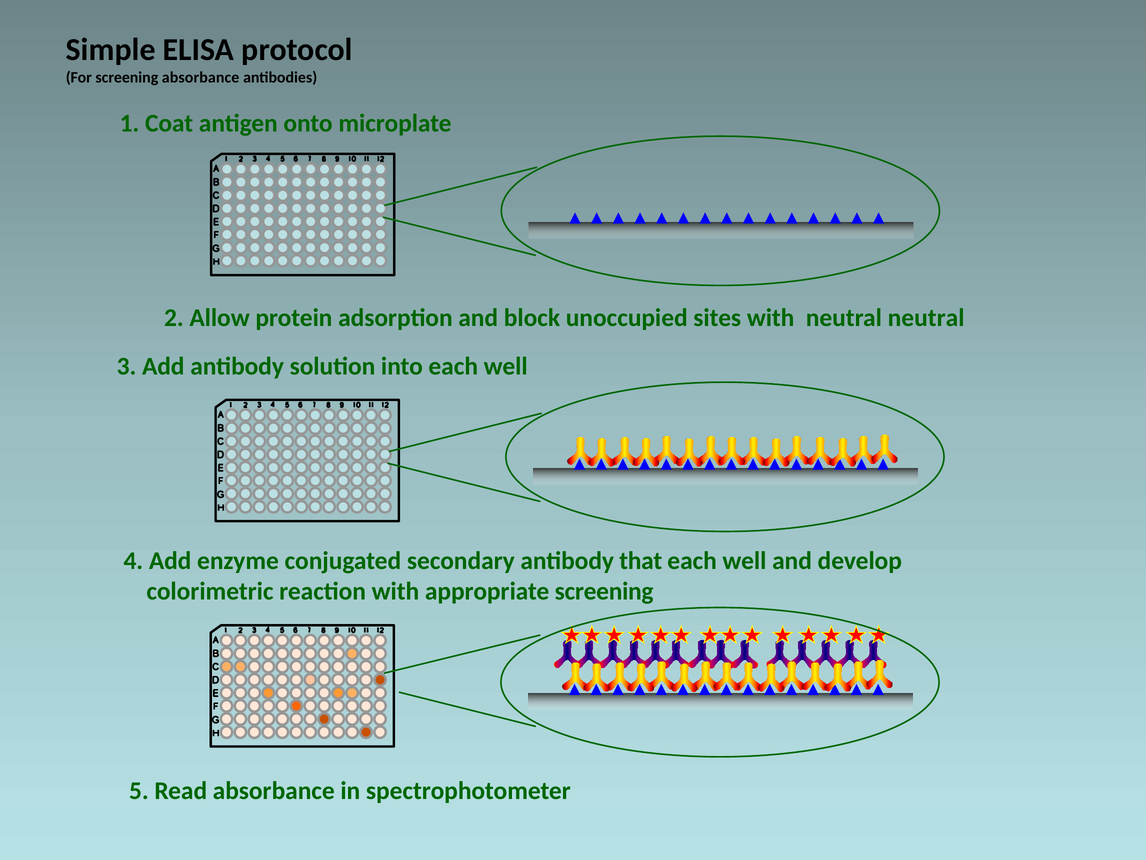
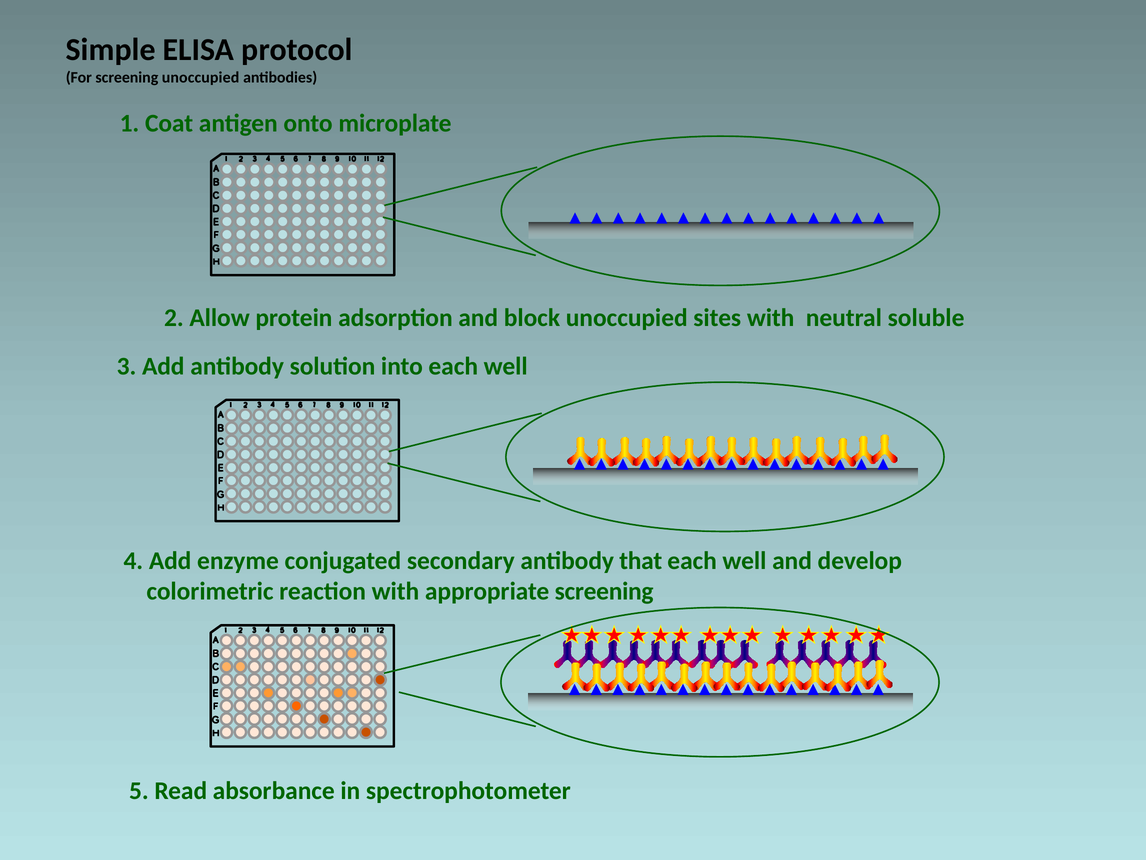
screening absorbance: absorbance -> unoccupied (201, 77)
neutral neutral: neutral -> soluble (926, 318)
